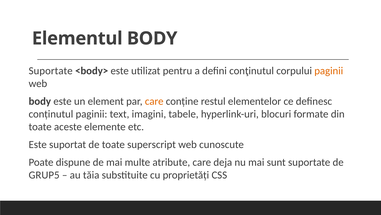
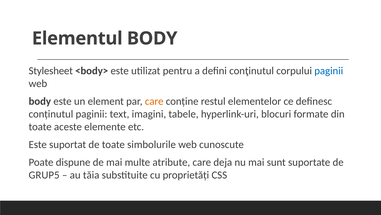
Suportate: Suportate -> Stylesheet (51, 70)
paginii colour: orange -> blue (329, 70)
superscript: superscript -> simbolurile (152, 144)
